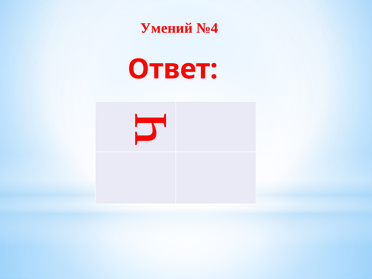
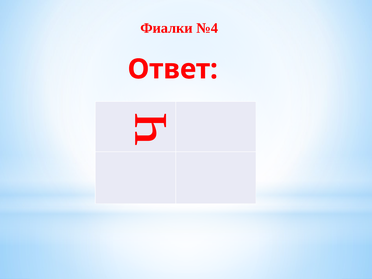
Умений: Умений -> Фиалки (167, 28)
